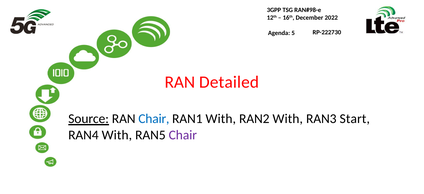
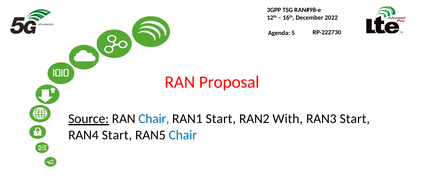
Detailed: Detailed -> Proposal (229, 82)
RAN1 With: With -> Start (221, 119)
RAN4 With: With -> Start (117, 135)
Chair colour: purple -> blue (183, 135)
